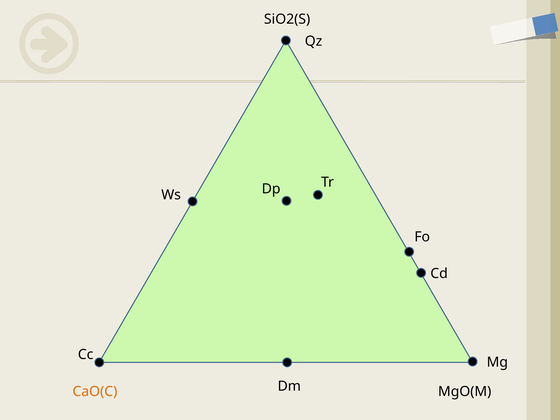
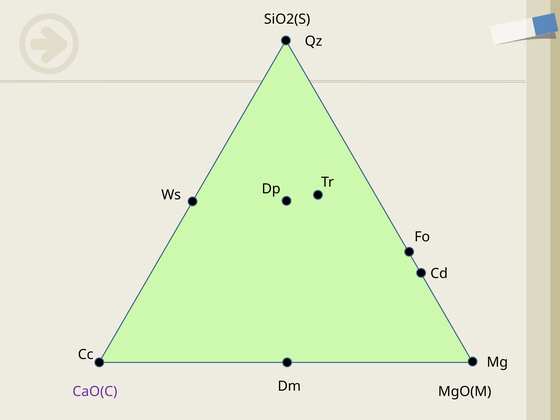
CaO(C colour: orange -> purple (95, 392)
